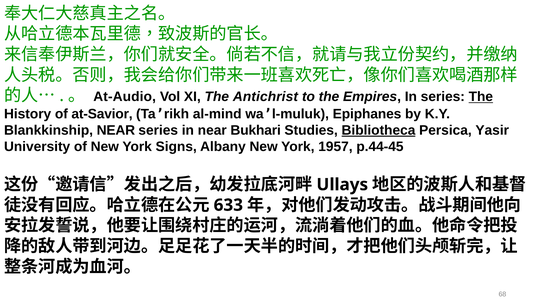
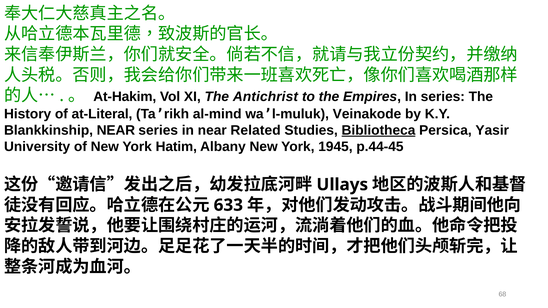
At-Audio: At-Audio -> At-Hakim (125, 97)
The underline: present -> none (481, 97)
at-Savior: at-Savior -> at-Literal (102, 114)
Epiphanes: Epiphanes -> Veinakode (367, 114)
Bukhari: Bukhari -> Related (256, 130)
Signs: Signs -> Hatim (176, 147)
1957: 1957 -> 1945 (335, 147)
